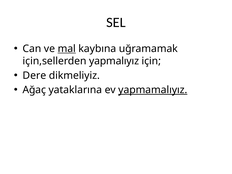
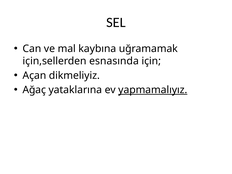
mal underline: present -> none (67, 49)
yapmalıyız: yapmalıyız -> esnasında (114, 61)
Dere: Dere -> Açan (34, 75)
